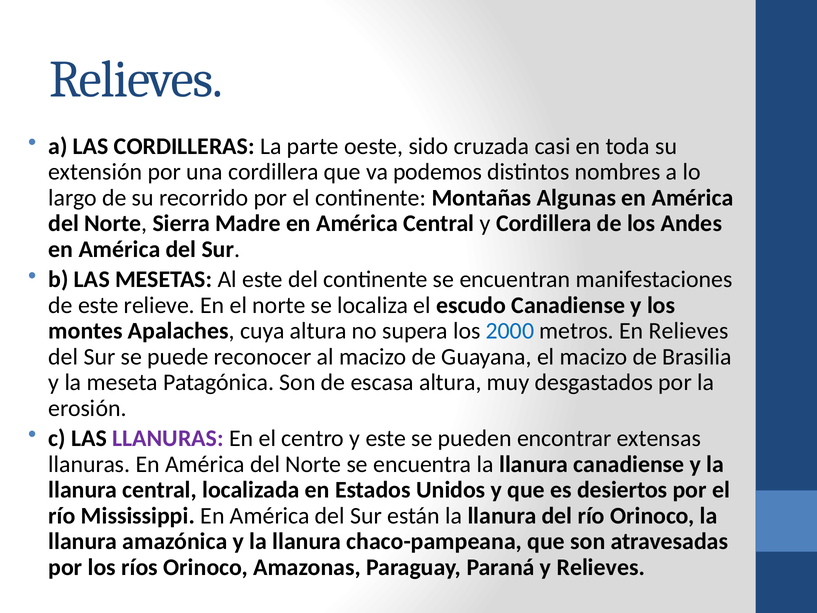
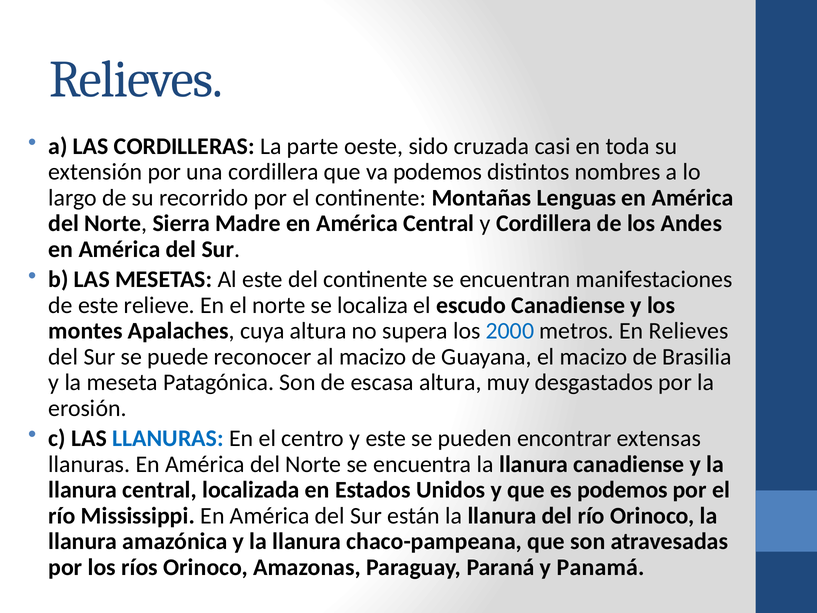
Algunas: Algunas -> Lenguas (577, 198)
LLANURAS colour: purple -> blue (168, 438)
es desiertos: desiertos -> podemos (622, 490)
y Relieves: Relieves -> Panamá (601, 567)
